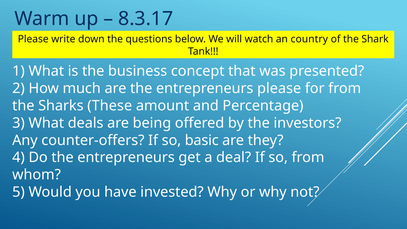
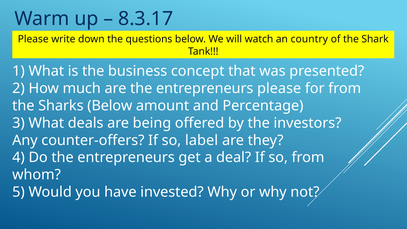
Sharks These: These -> Below (110, 106)
basic: basic -> label (202, 140)
